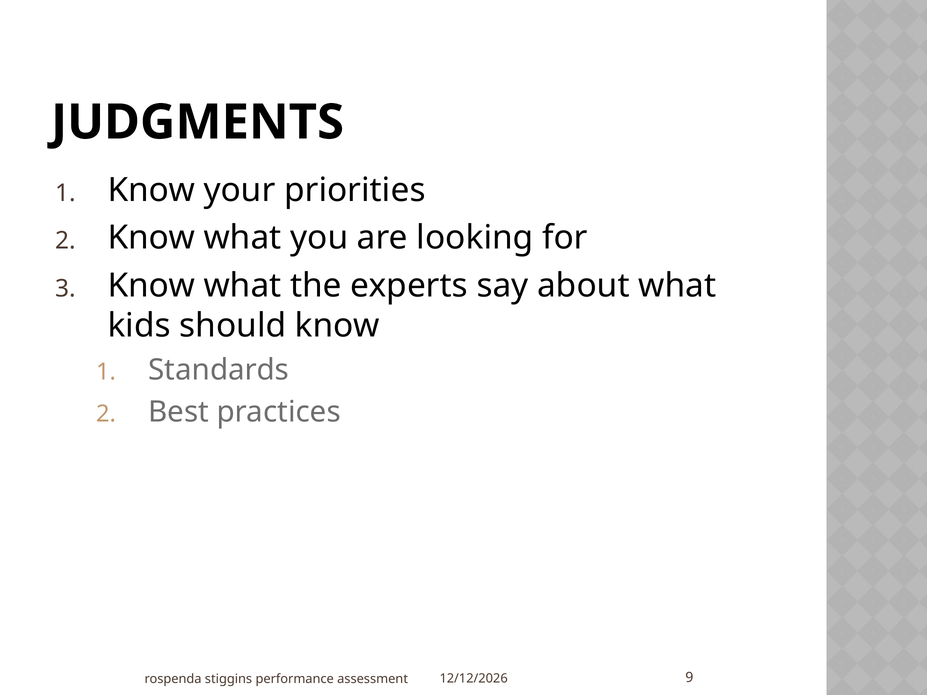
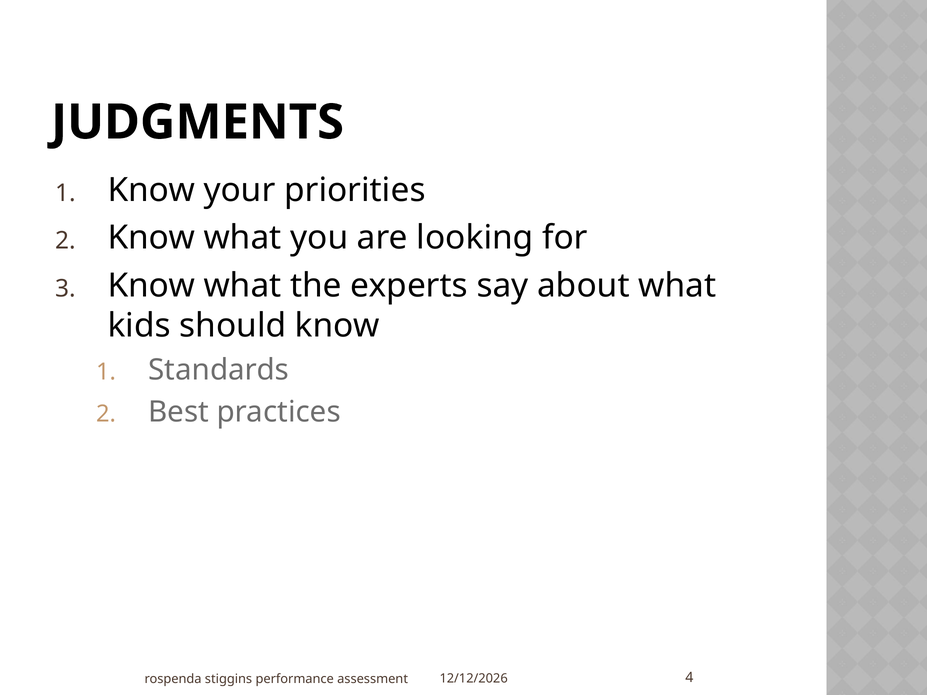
9: 9 -> 4 (689, 678)
